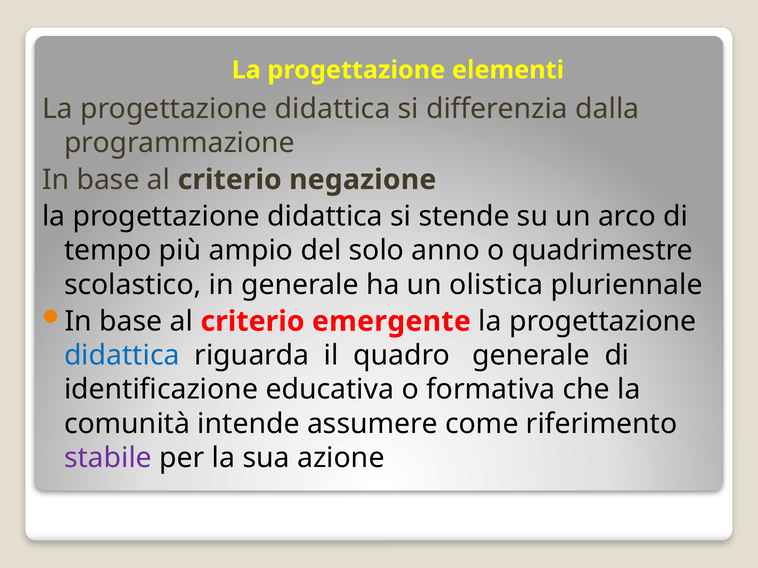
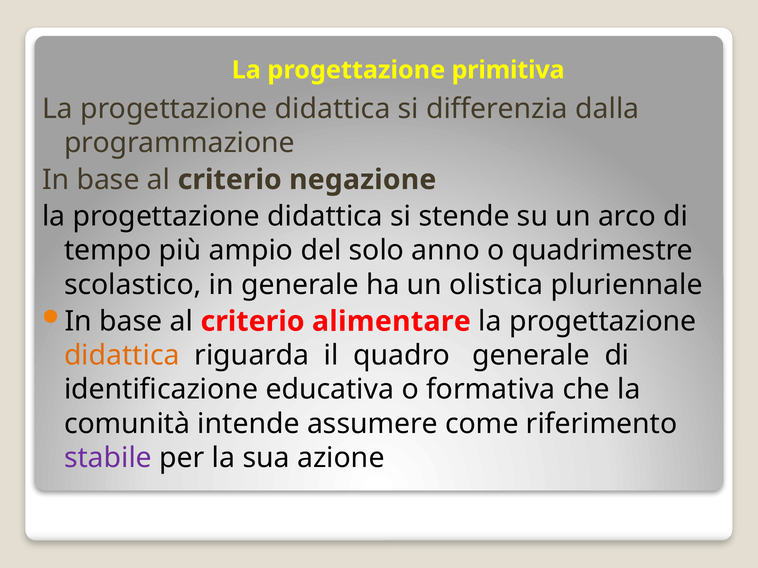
elementi: elementi -> primitiva (508, 70)
emergente: emergente -> alimentare (391, 322)
didattica colour: blue -> orange (122, 356)
